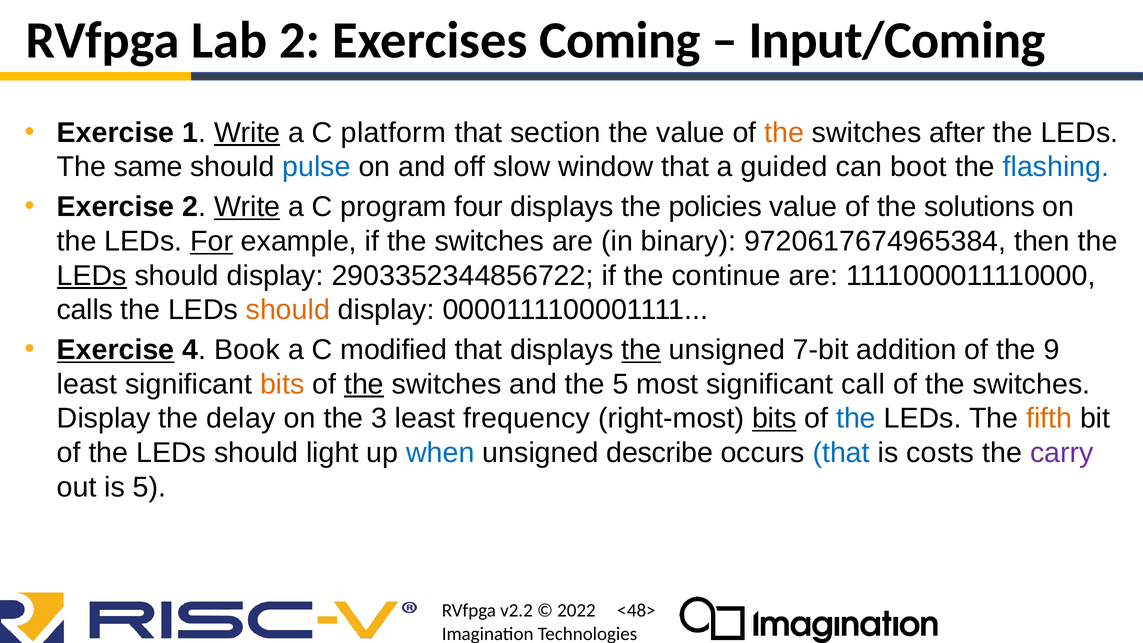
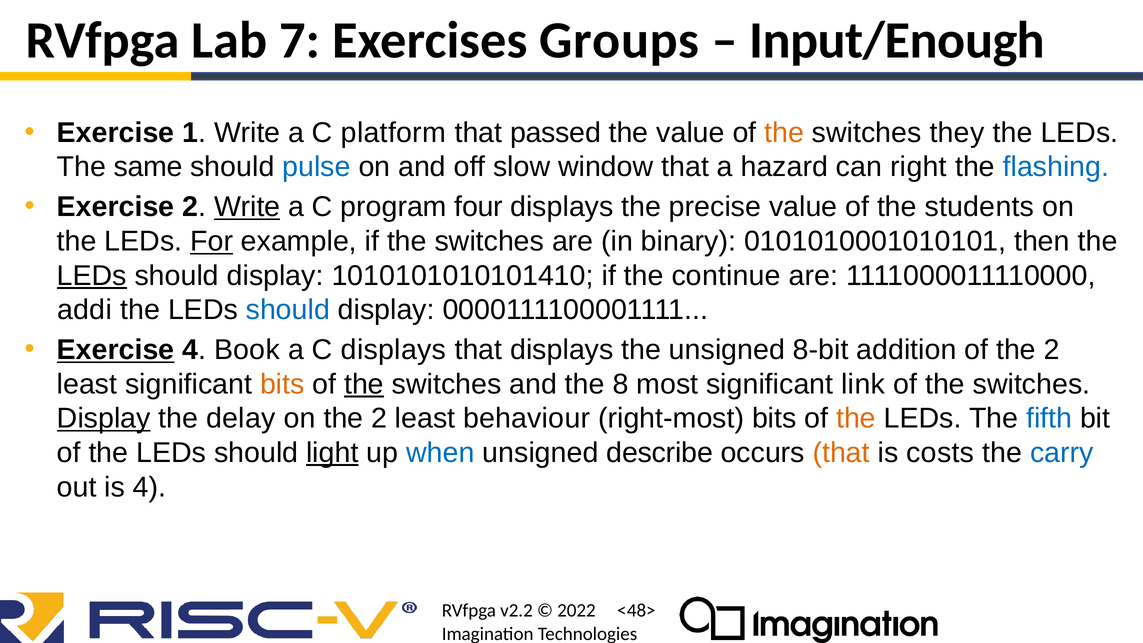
Lab 2: 2 -> 7 (300, 40)
Coming: Coming -> Groups (619, 40)
Input/Coming: Input/Coming -> Input/Enough (897, 40)
Write underline: present -> none (247, 133)
section: section -> passed (556, 133)
after: after -> they (957, 133)
guided: guided -> hazard (784, 167)
boot: boot -> right (918, 167)
policies: policies -> precise (715, 207)
solutions: solutions -> students (979, 207)
9720617674965384: 9720617674965384 -> 0101010001010101 (875, 241)
2903352344856722: 2903352344856722 -> 1010101010101410 (463, 276)
calls: calls -> addi (85, 310)
should colour: orange -> blue (288, 310)
C modified: modified -> displays (393, 350)
the underline: present -> none (641, 350)
7-bit: 7-bit -> 8-bit (821, 350)
of the 9: 9 -> 2 (1052, 350)
the 5: 5 -> 8 (621, 384)
call: call -> link (863, 384)
Display underline: none -> present (104, 418)
on the 3: 3 -> 2 (379, 418)
frequency: frequency -> behaviour (527, 418)
bits underline: present -> none (774, 418)
the colour: blue -> orange (856, 418)
fifth colour: orange -> blue (1049, 418)
light underline: none -> present (332, 453)
that colour: blue -> orange (841, 453)
carry colour: purple -> blue (1062, 453)
is 5: 5 -> 4 (150, 487)
